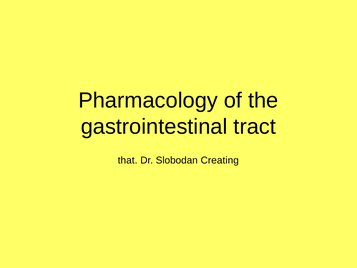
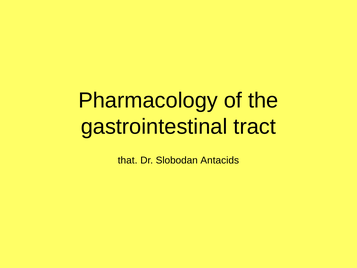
Creating: Creating -> Antacids (220, 160)
